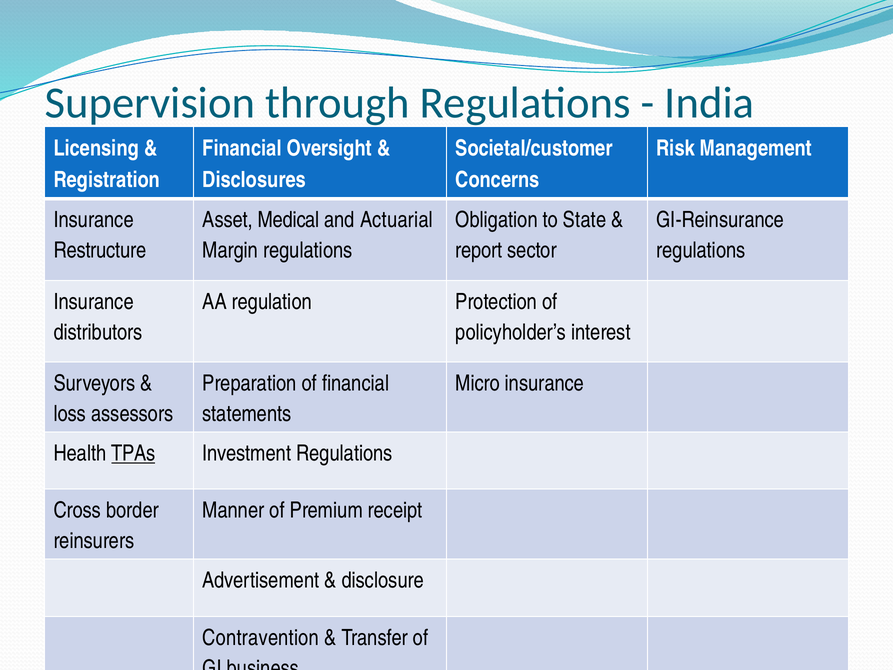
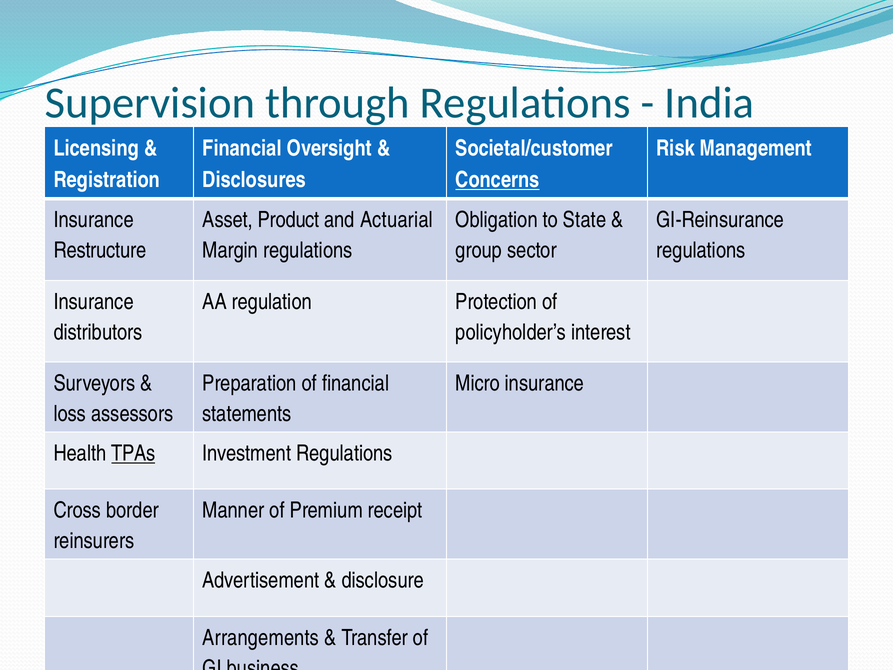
Concerns underline: none -> present (498, 180)
Medical: Medical -> Product (289, 220)
report: report -> group (479, 250)
Contravention: Contravention -> Arrangements (261, 637)
